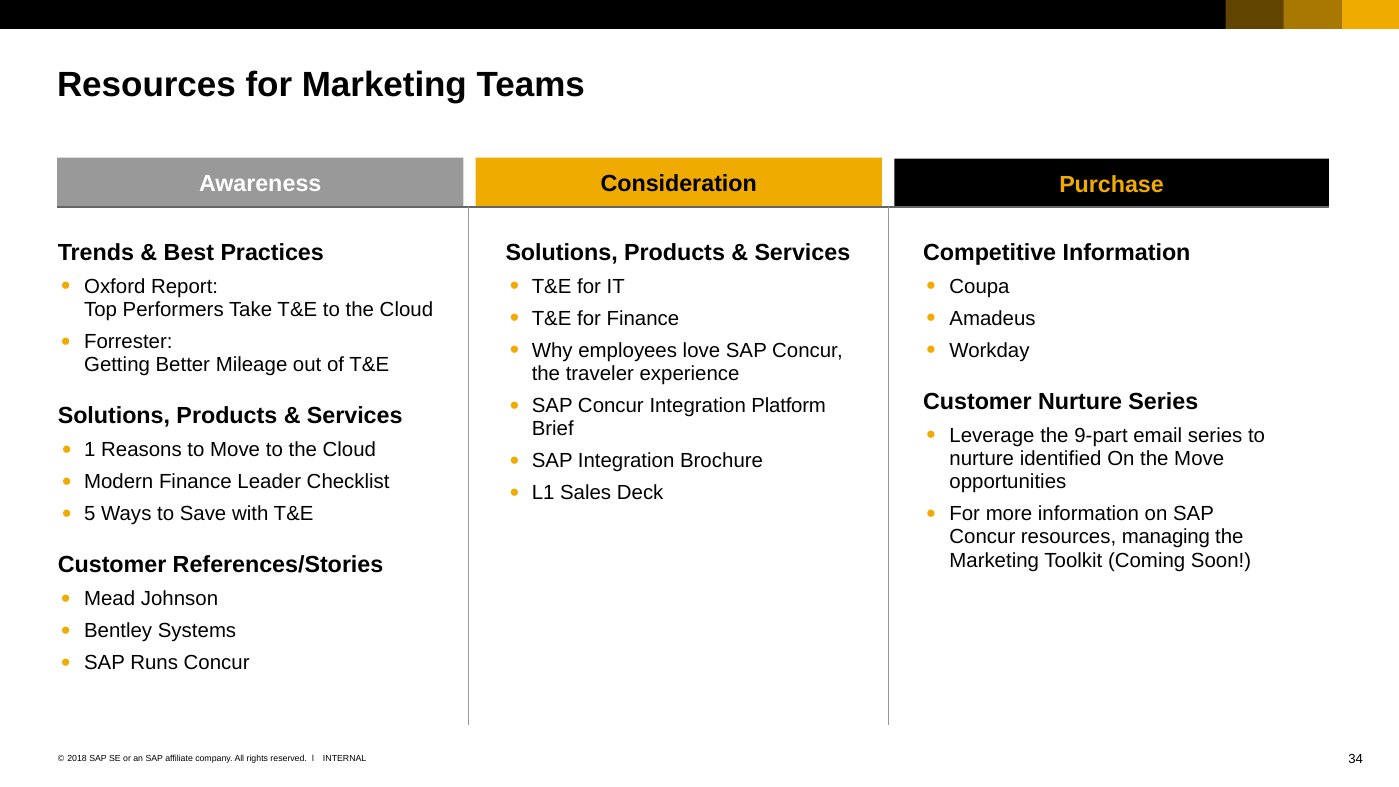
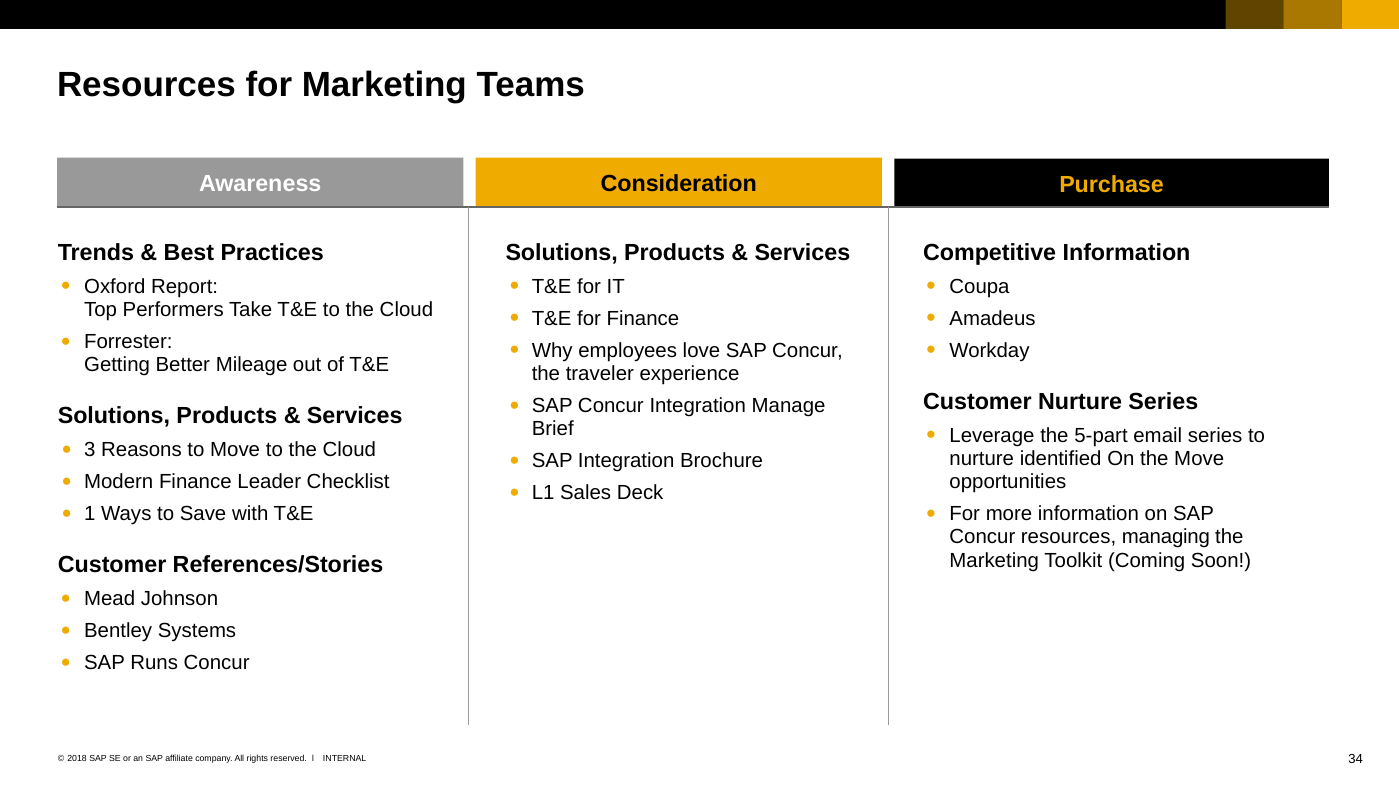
Platform: Platform -> Manage (789, 406)
9-part: 9-part -> 5-part (1101, 435)
1: 1 -> 3 (90, 450)
5: 5 -> 1 (90, 514)
